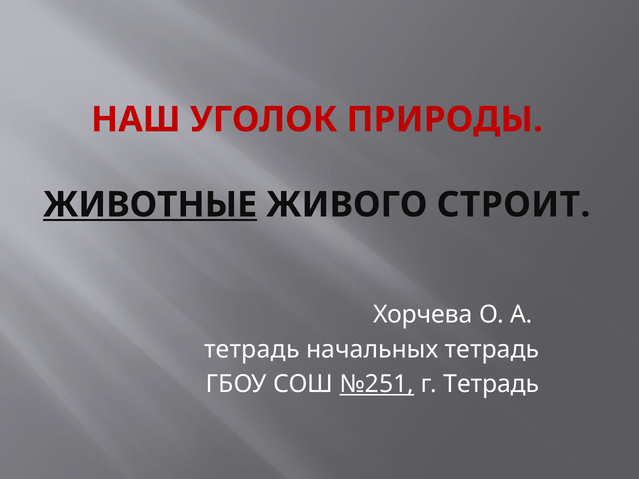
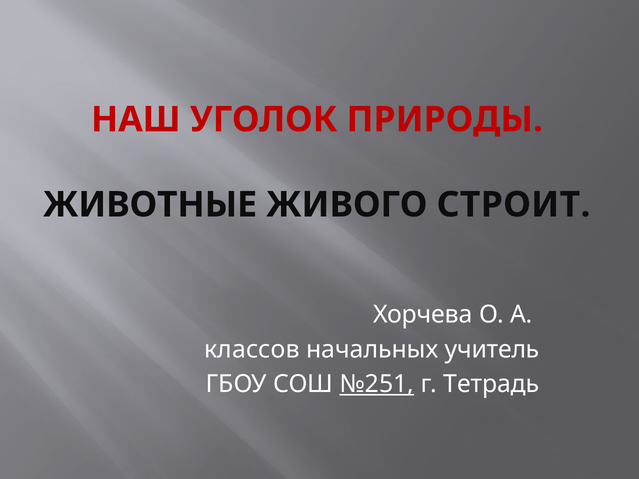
ЖИВОТНЫЕ underline: present -> none (150, 205)
тетрадь: тетрадь -> классов (252, 350)
начальных тетрадь: тетрадь -> учитель (492, 350)
